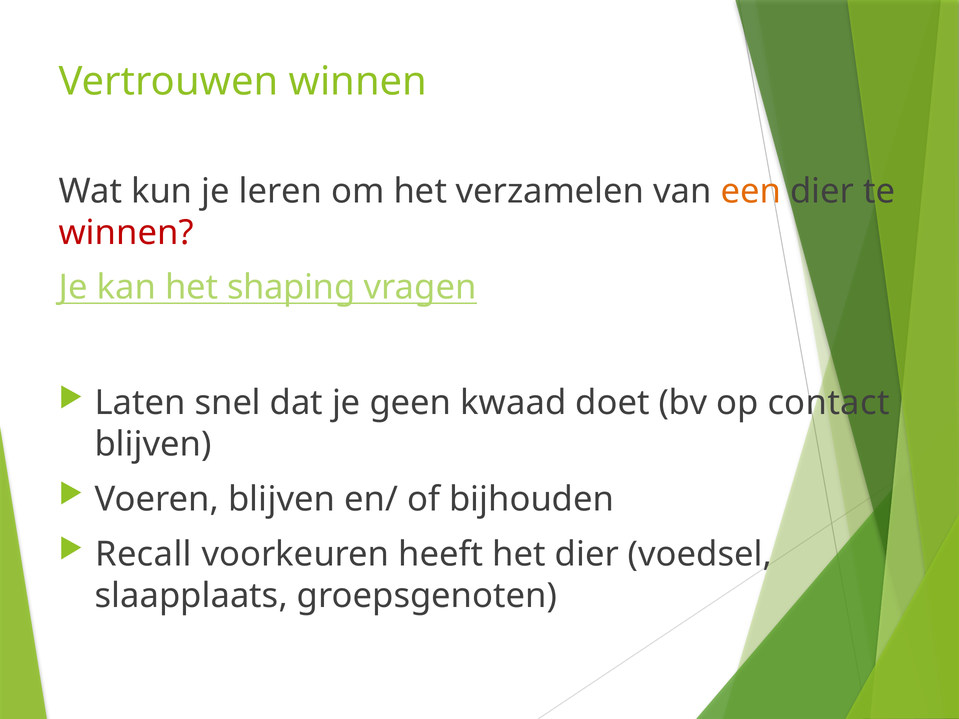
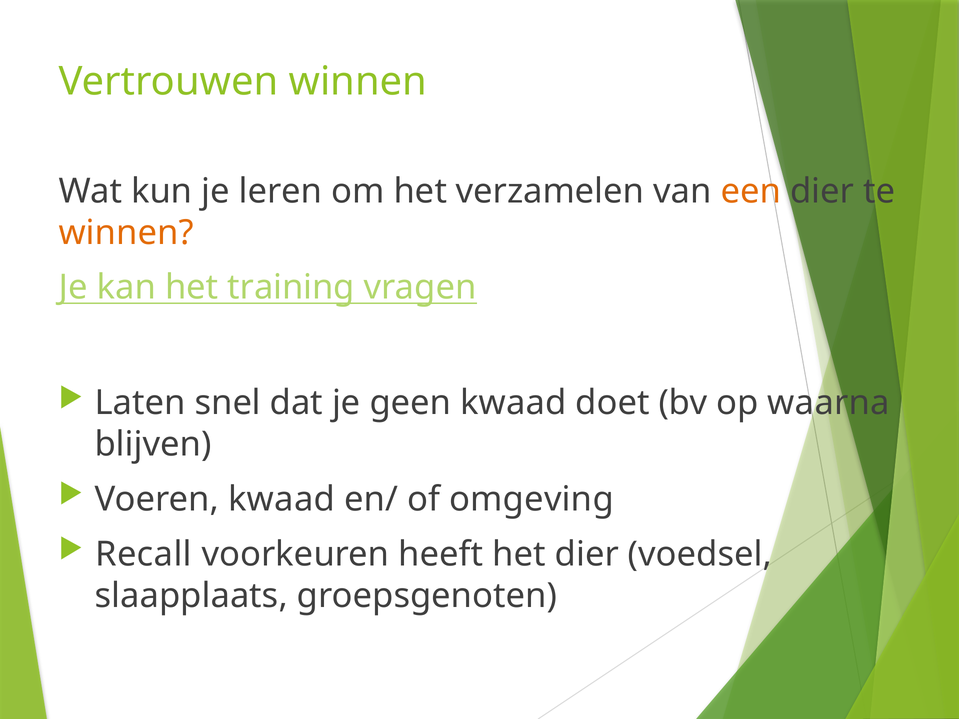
winnen colour: red -> orange (126, 233)
shaping: shaping -> training (291, 288)
contact: contact -> waarna (829, 403)
Voeren blijven: blijven -> kwaad (282, 500)
bijhouden: bijhouden -> omgeving (532, 500)
